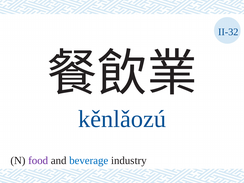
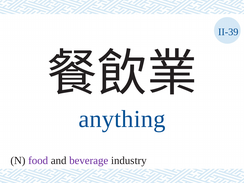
II-32: II-32 -> II-39 (228, 32)
kěnlǎozú: kěnlǎozú -> anything (122, 119)
beverage colour: blue -> purple (89, 161)
